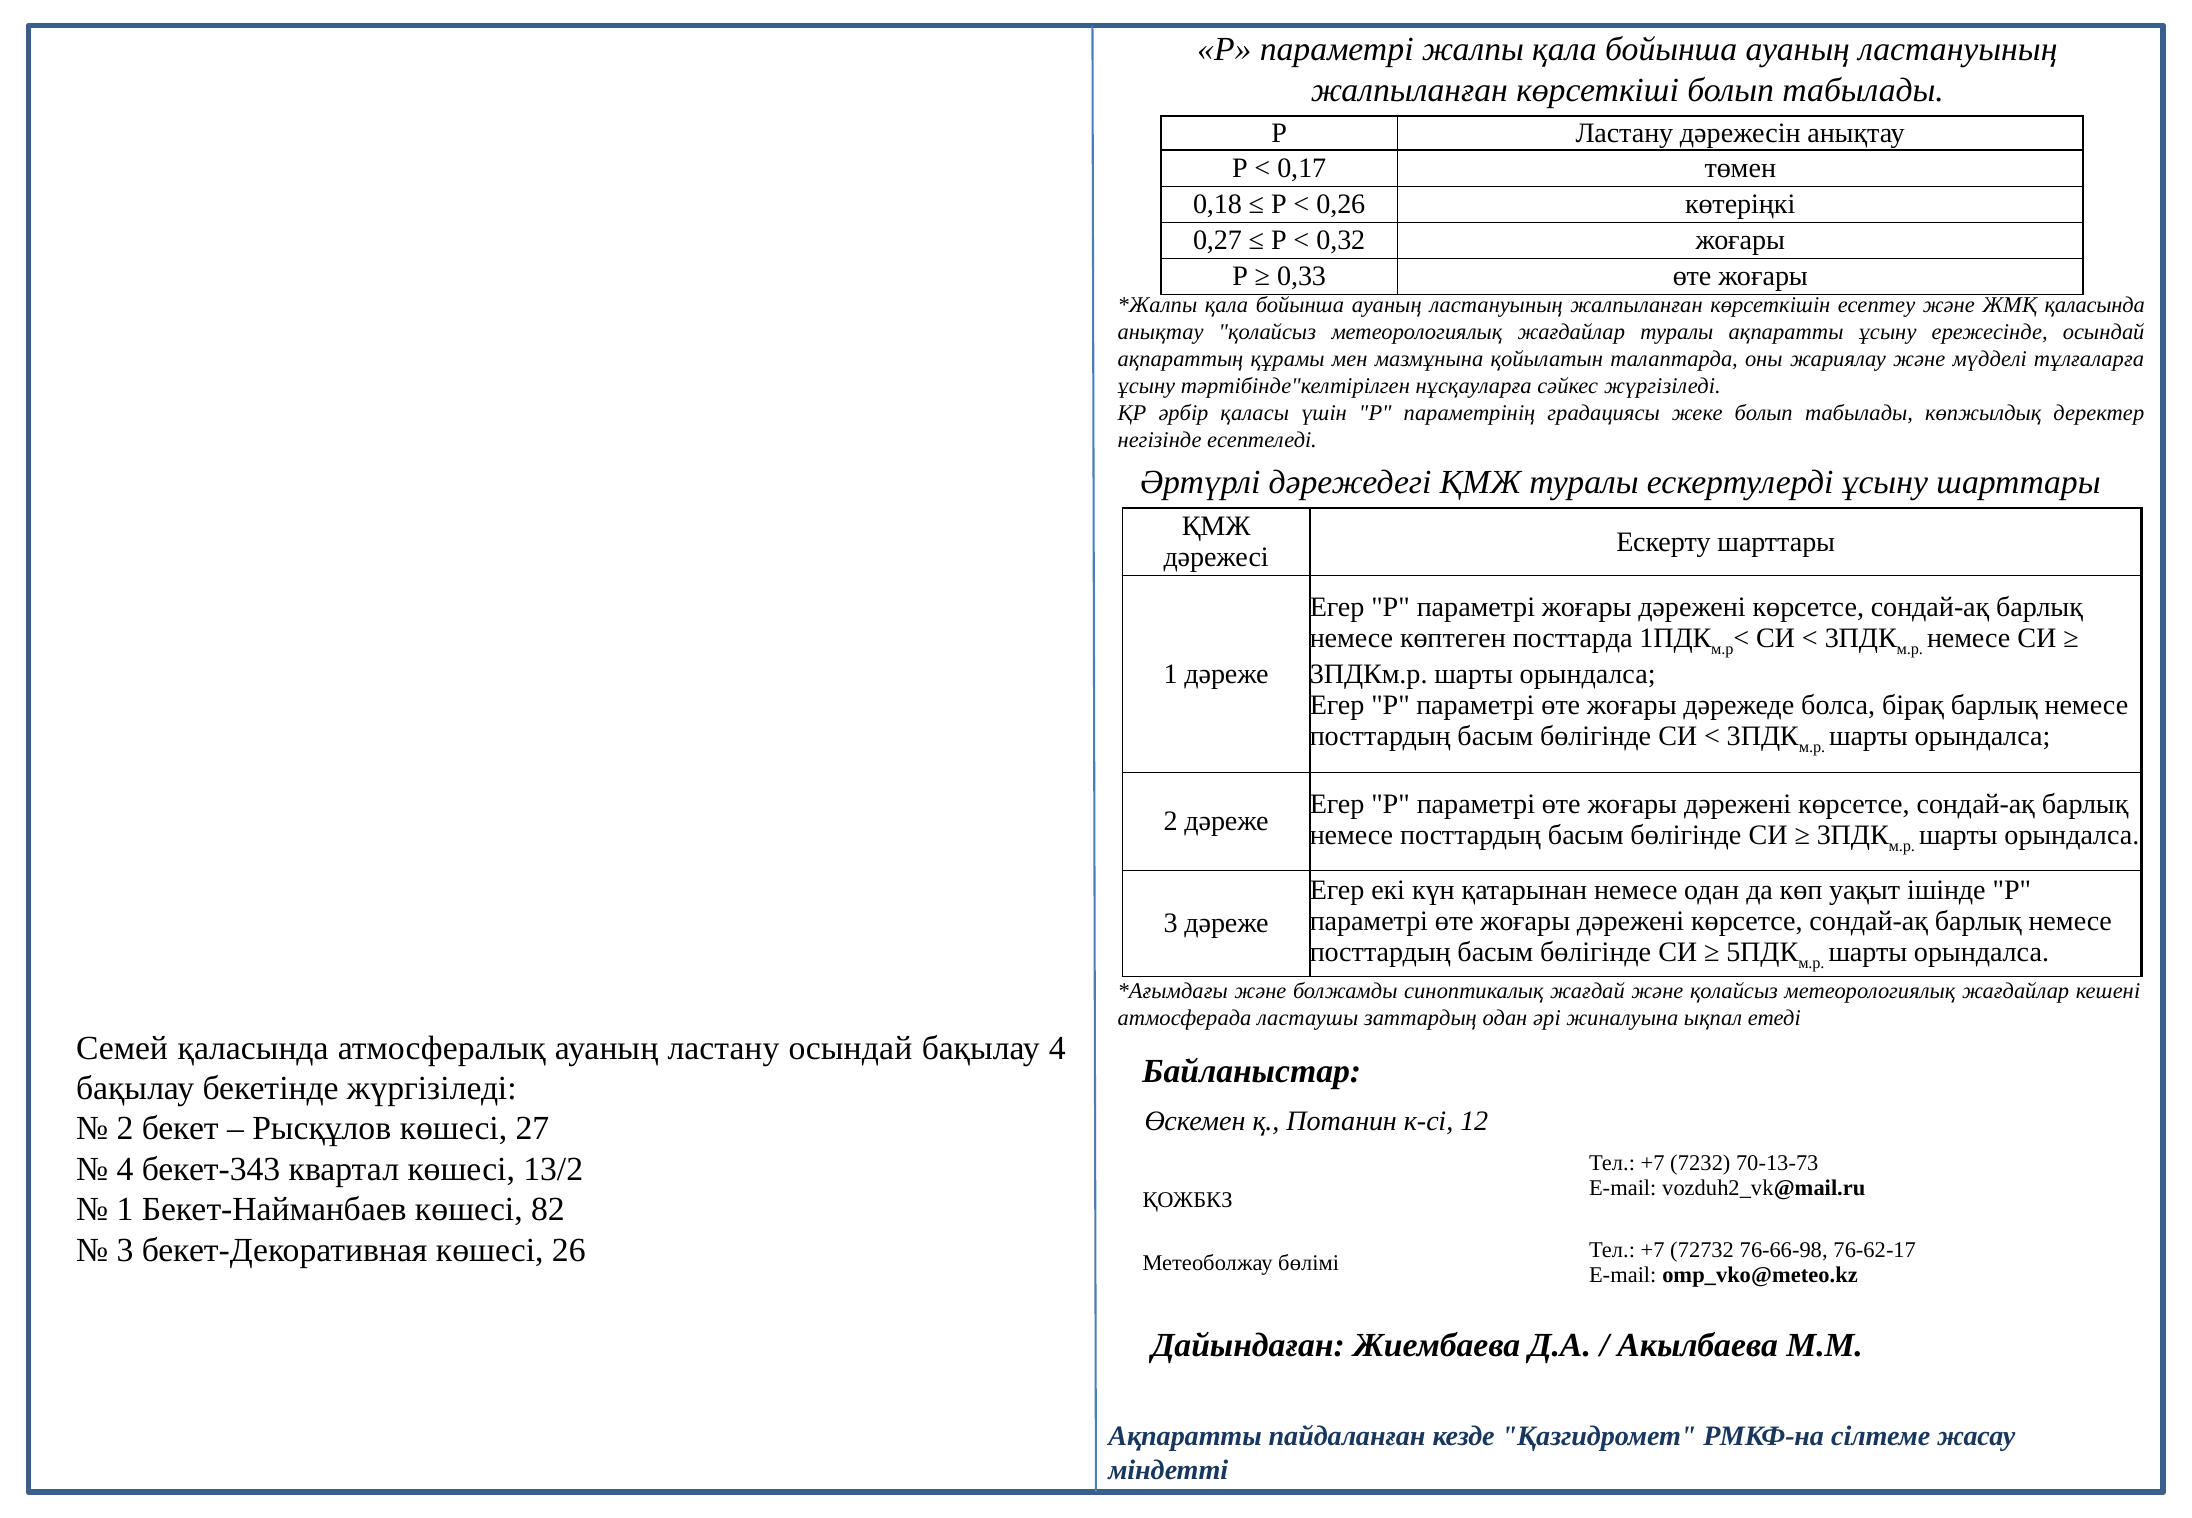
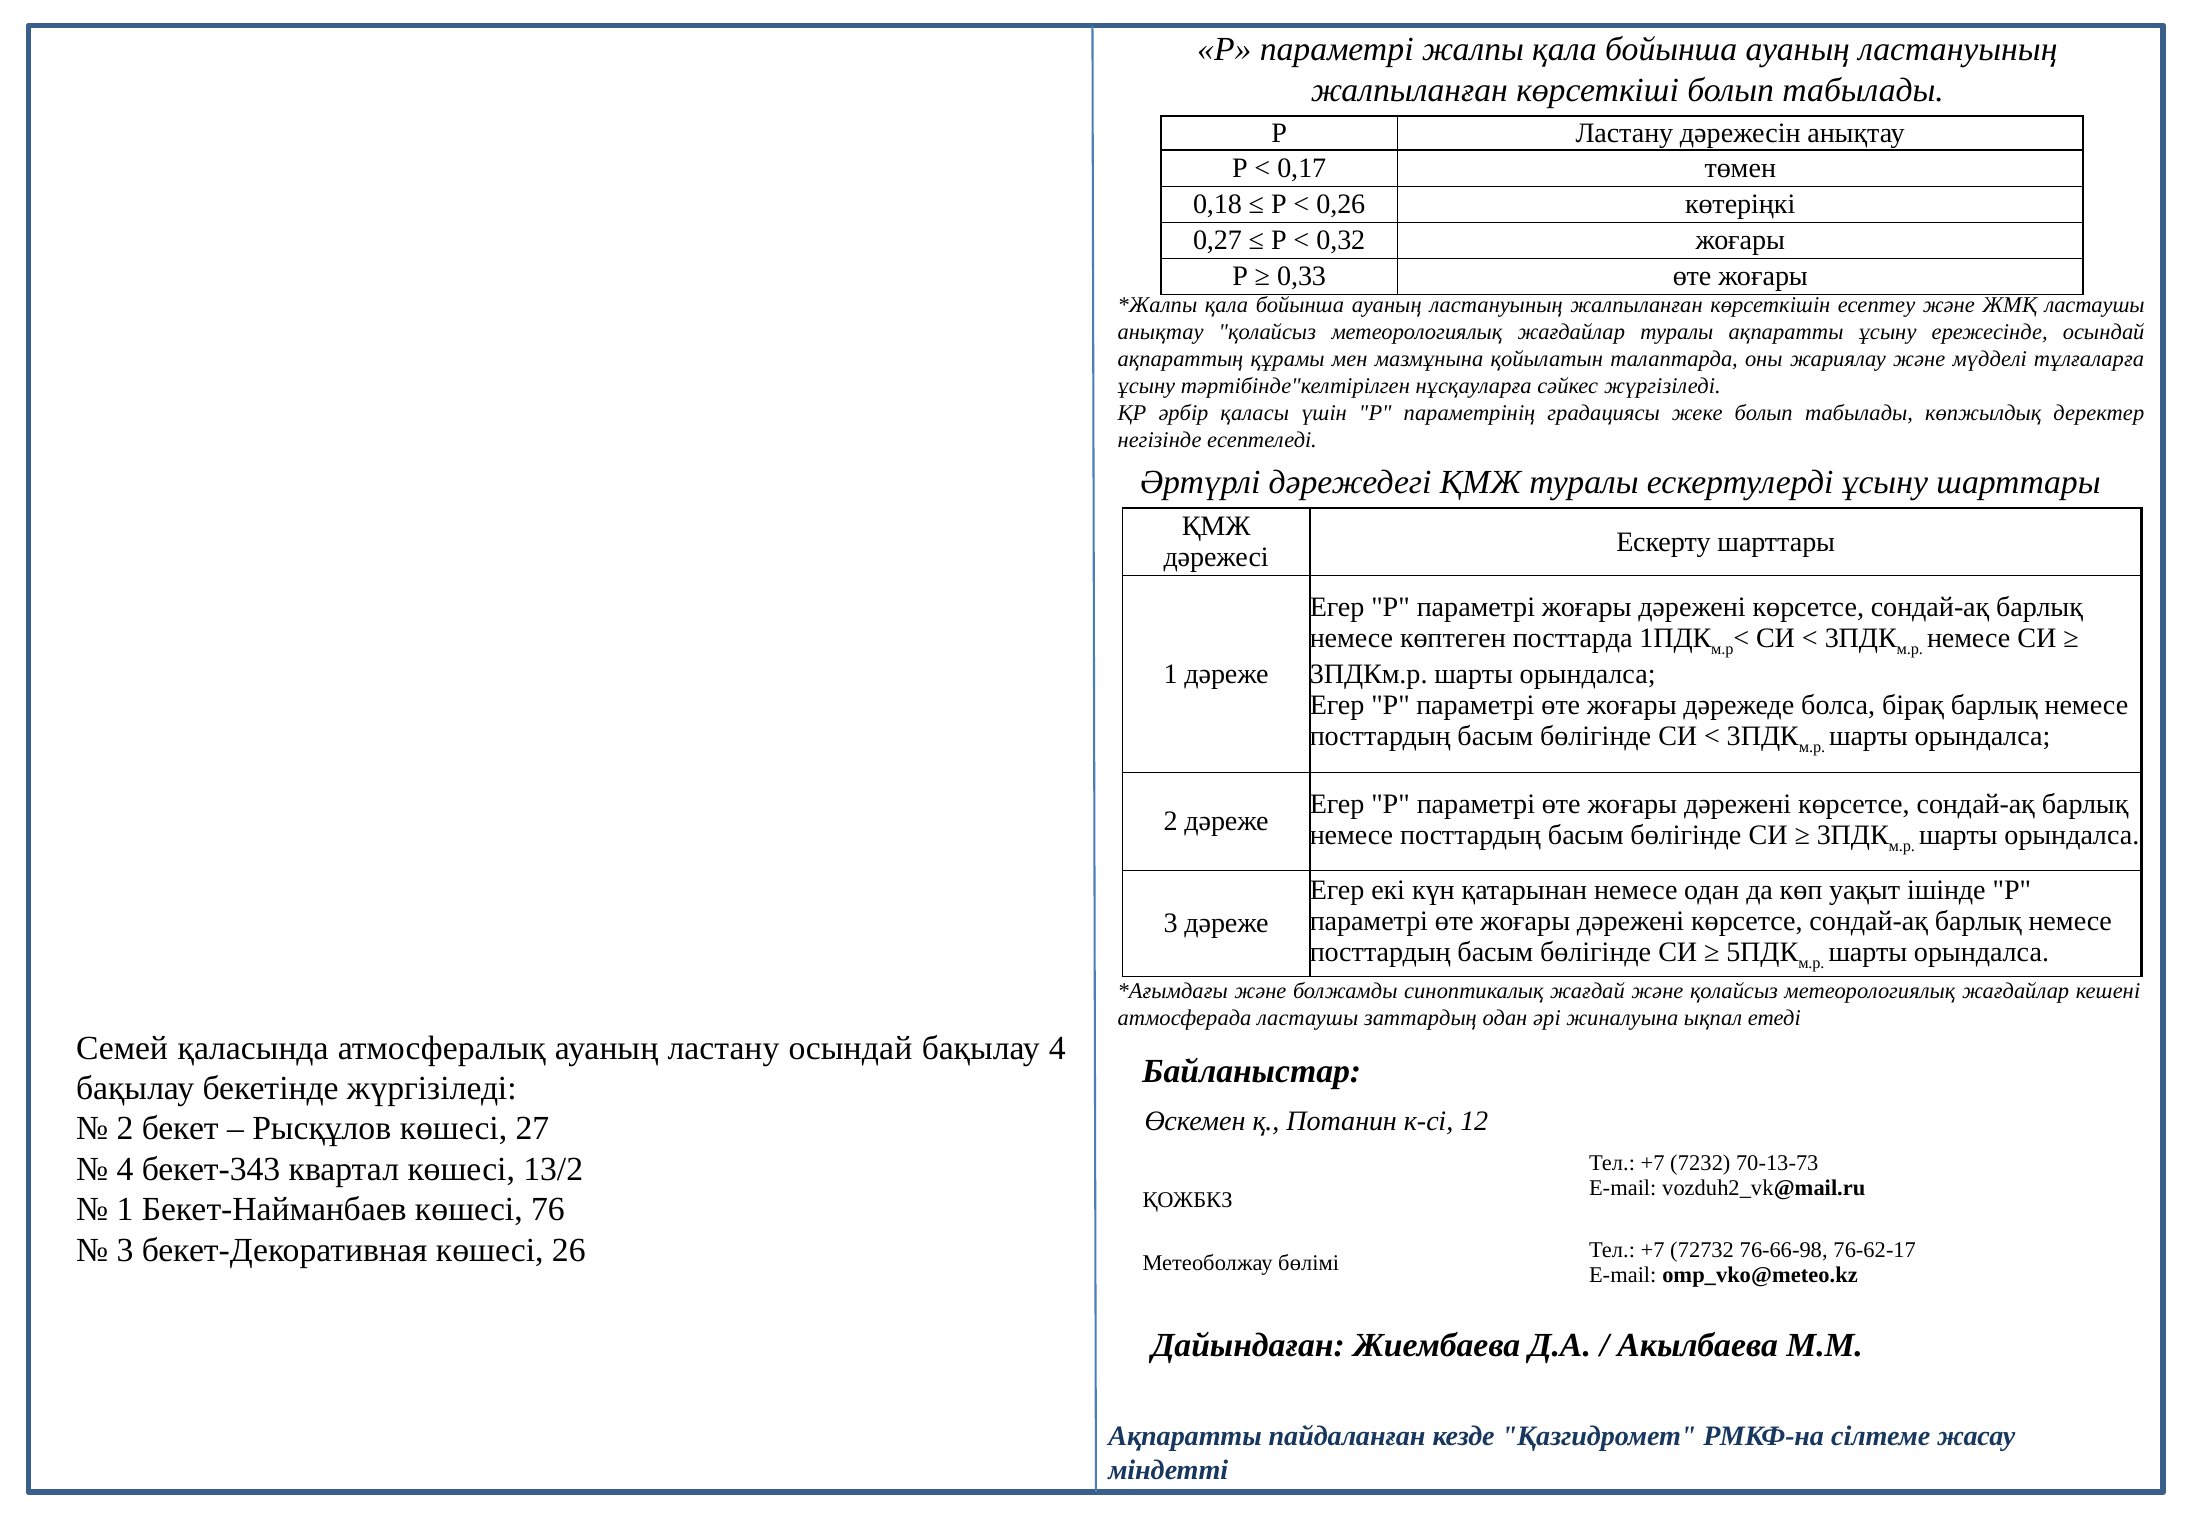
ЖМҚ қаласында: қаласында -> ластаушы (2095, 305)
82: 82 -> 76 (548, 1209)
